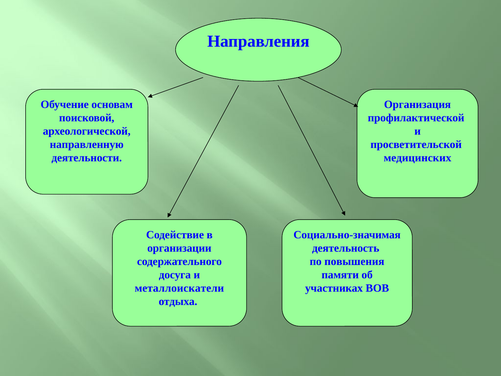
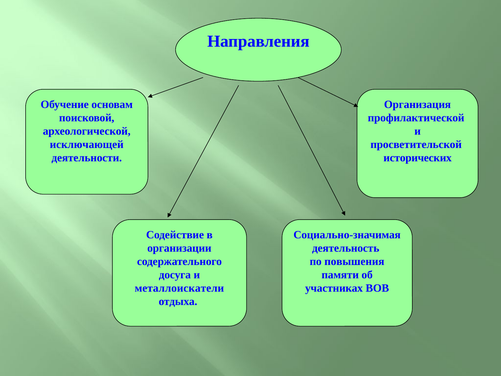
направленную: направленную -> исключающей (87, 144)
медицинских: медицинских -> исторических (418, 158)
